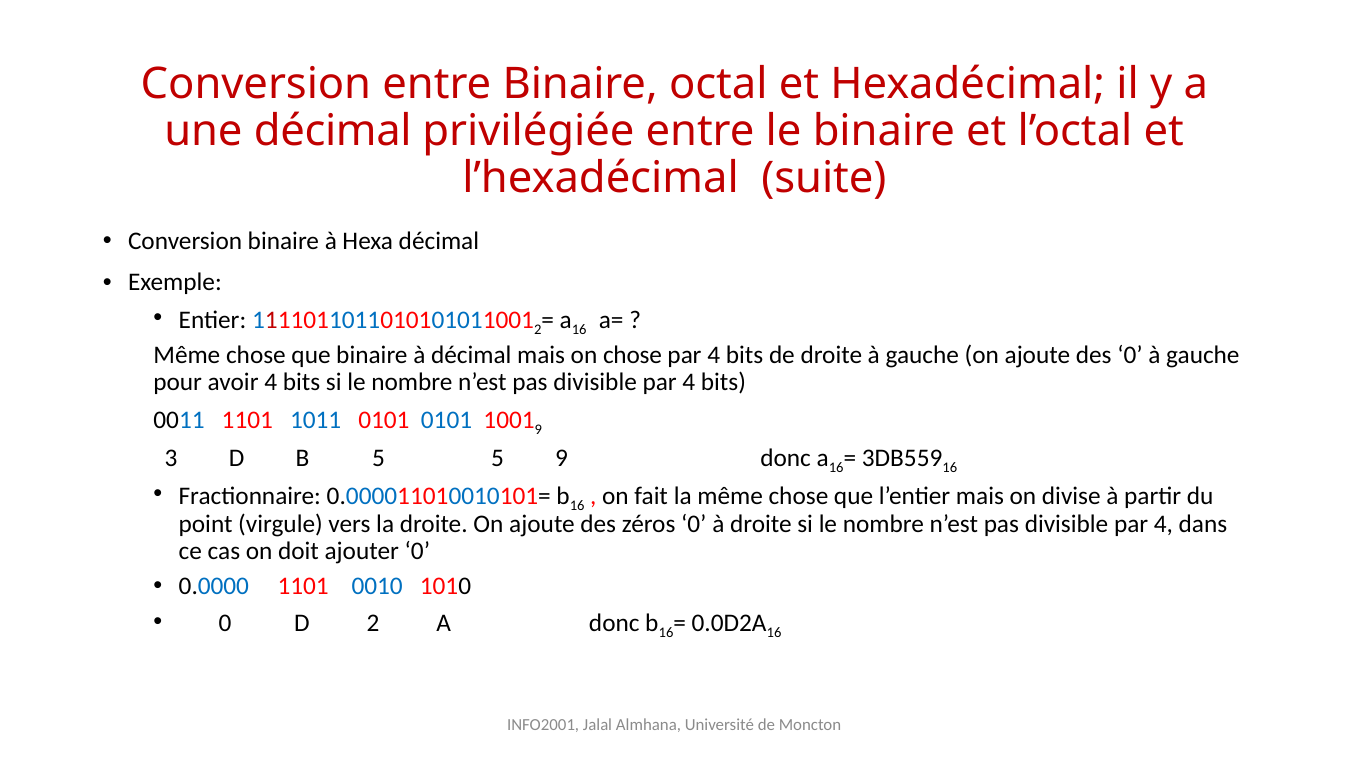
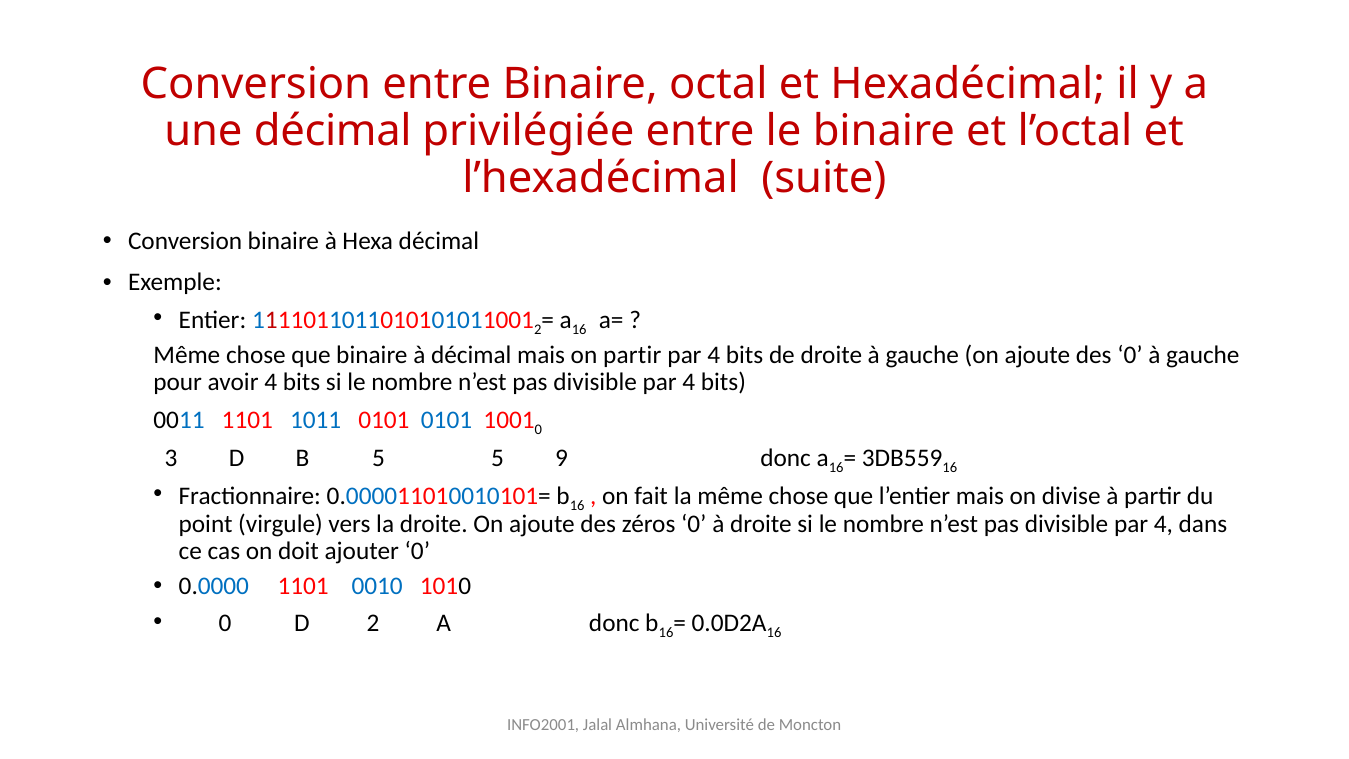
on chose: chose -> partir (632, 355)
9: 9 -> 0 (538, 429)
